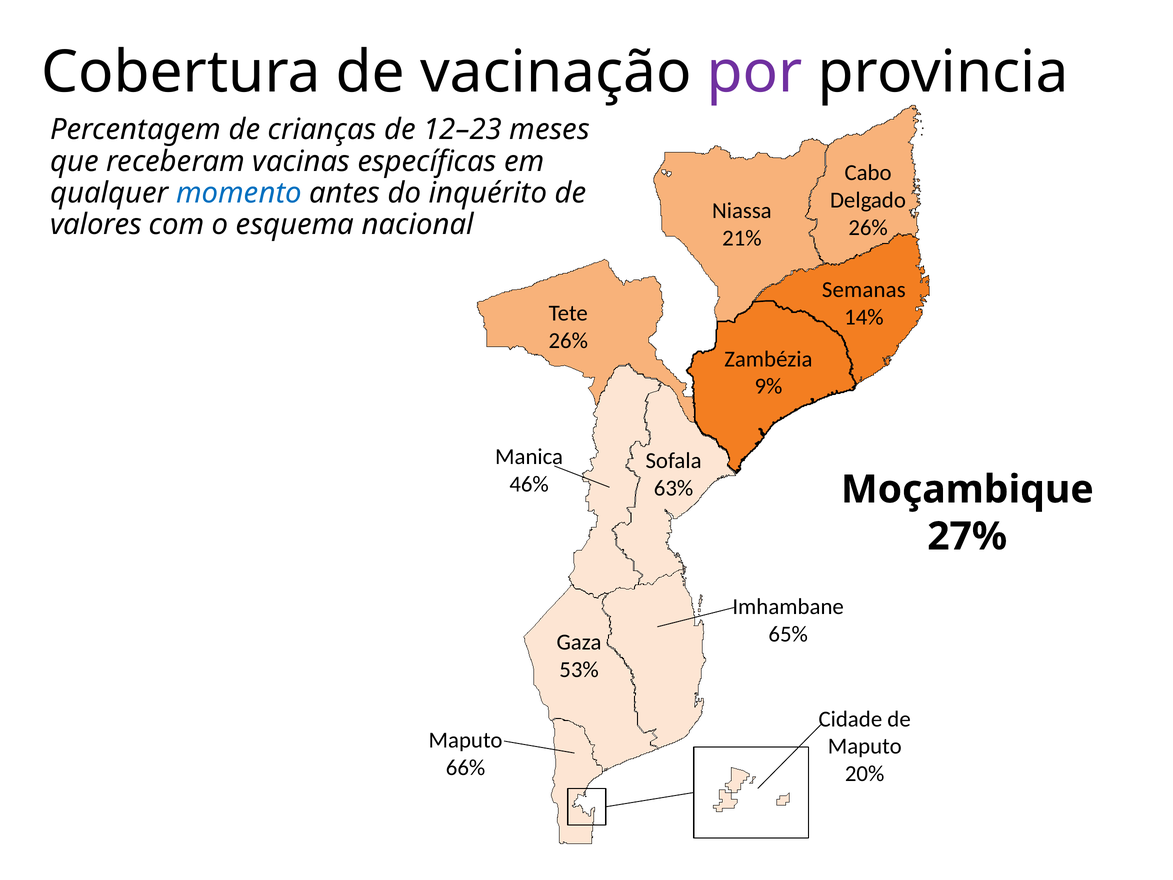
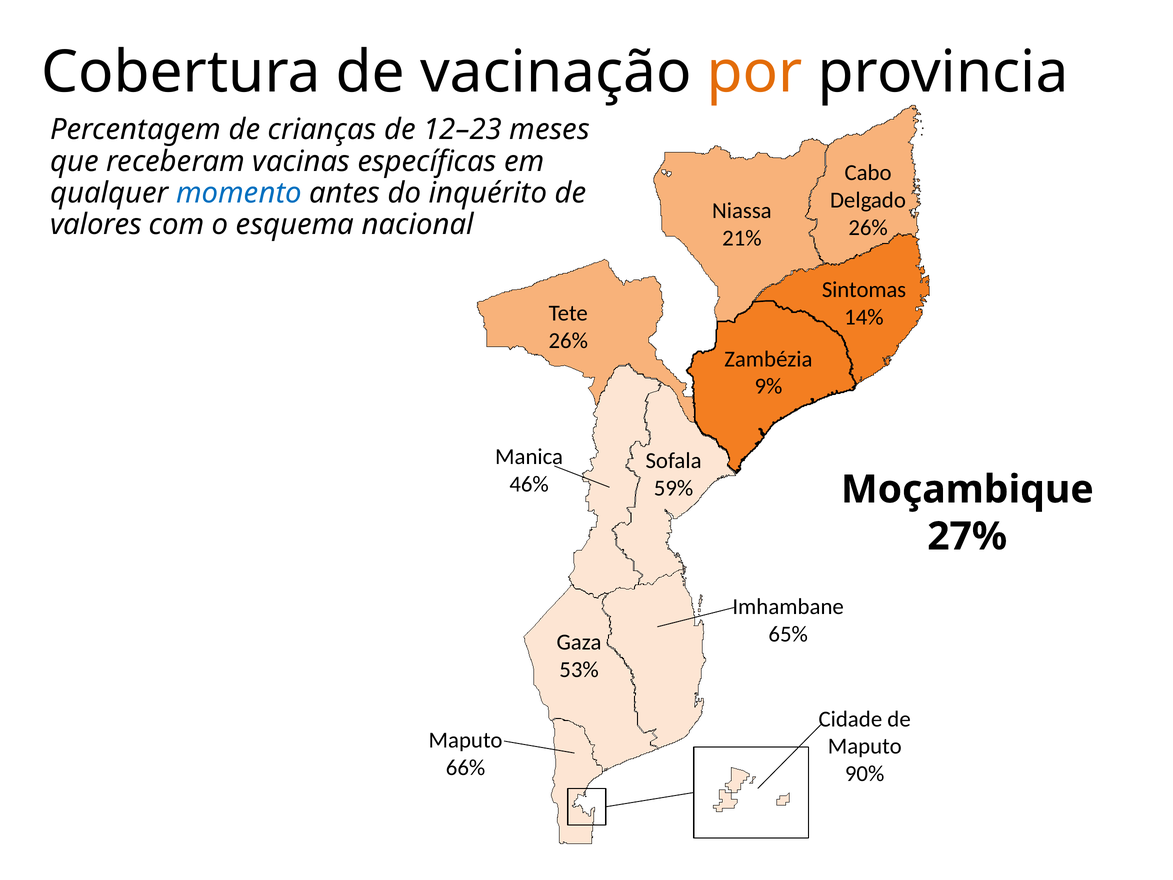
por colour: purple -> orange (755, 72)
Semanas: Semanas -> Sintomas (864, 290)
63%: 63% -> 59% (674, 488)
20%: 20% -> 90% (865, 774)
